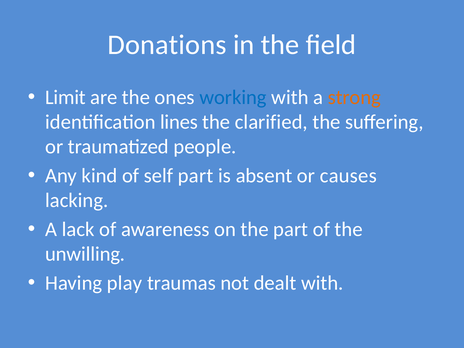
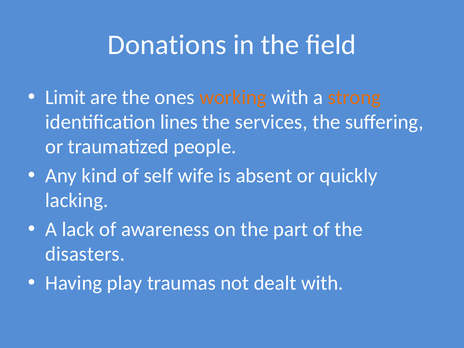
working colour: blue -> orange (233, 97)
clarified: clarified -> services (271, 122)
self part: part -> wife (196, 176)
causes: causes -> quickly (348, 176)
unwilling: unwilling -> disasters (85, 254)
